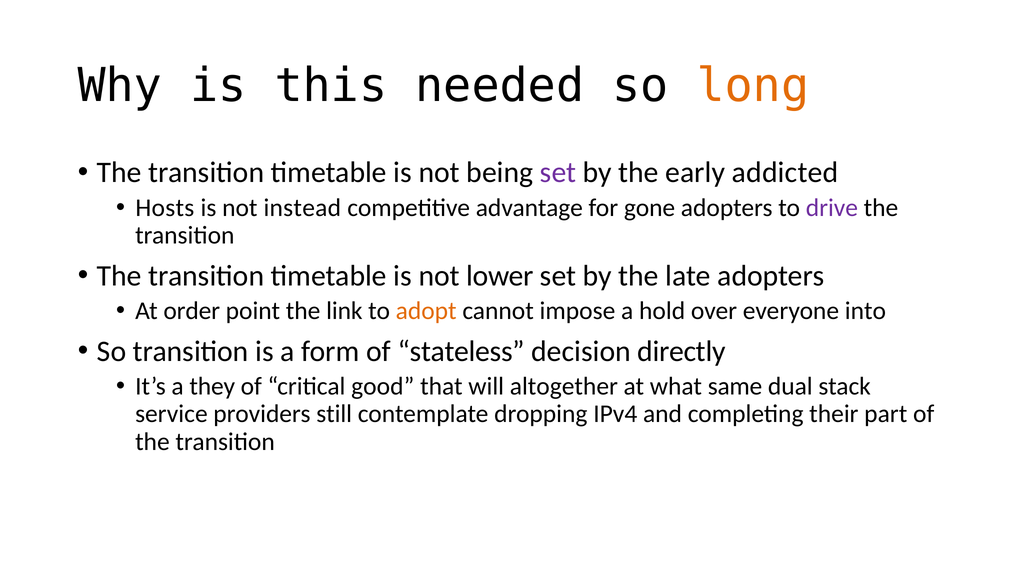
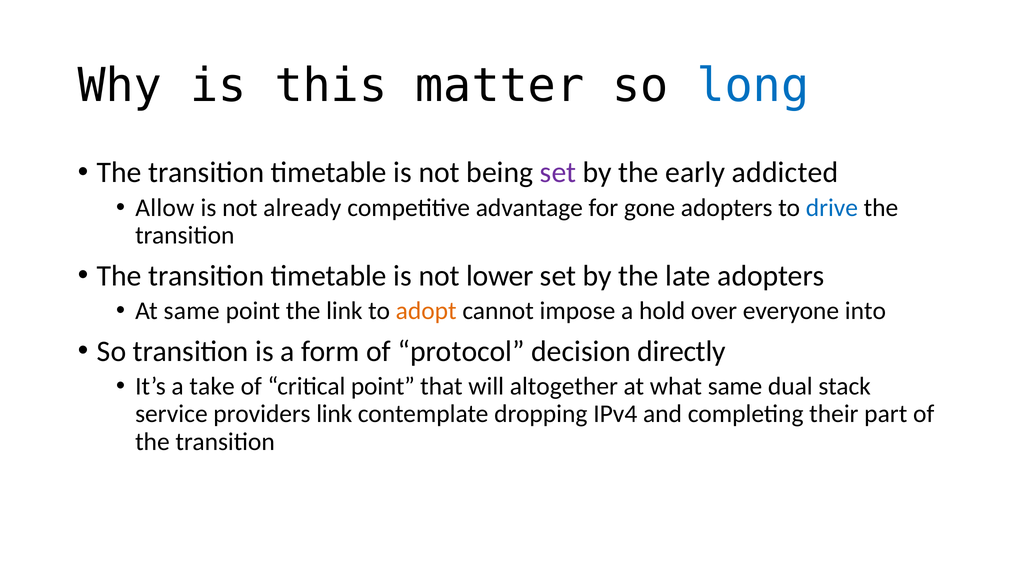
needed: needed -> matter (500, 86)
long colour: orange -> blue (753, 86)
Hosts: Hosts -> Allow (165, 208)
instead: instead -> already (302, 208)
drive colour: purple -> blue (832, 208)
At order: order -> same (192, 311)
stateless: stateless -> protocol (461, 351)
they: they -> take (212, 386)
critical good: good -> point (383, 386)
providers still: still -> link (334, 414)
